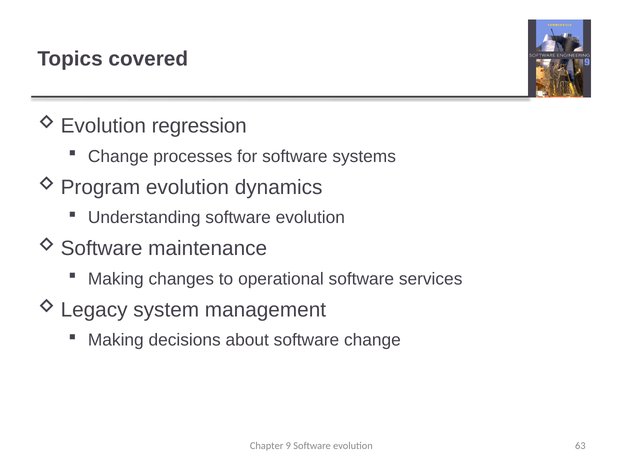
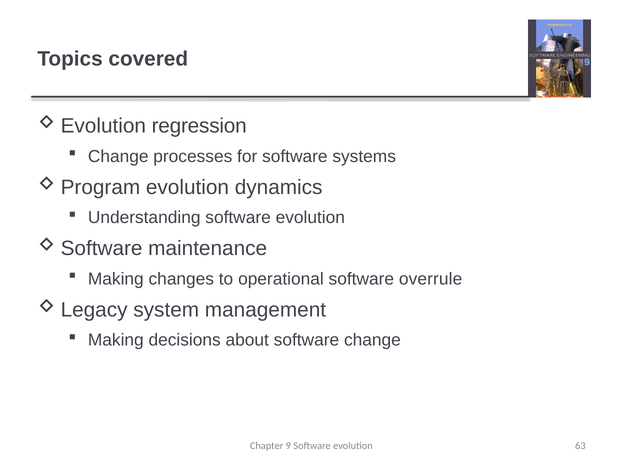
services: services -> overrule (431, 279)
